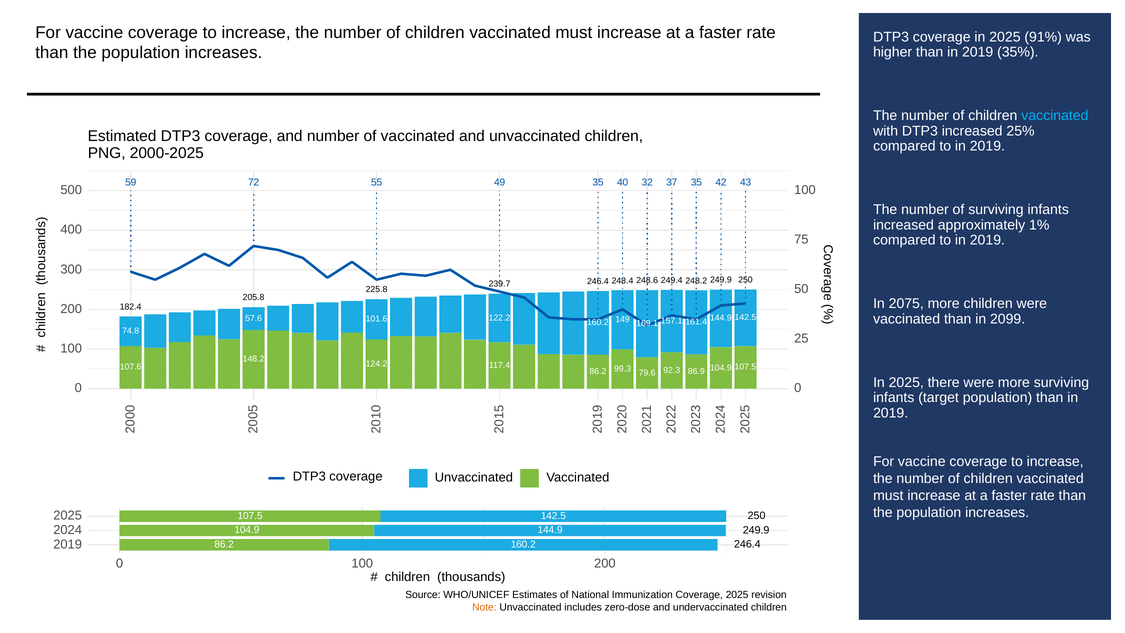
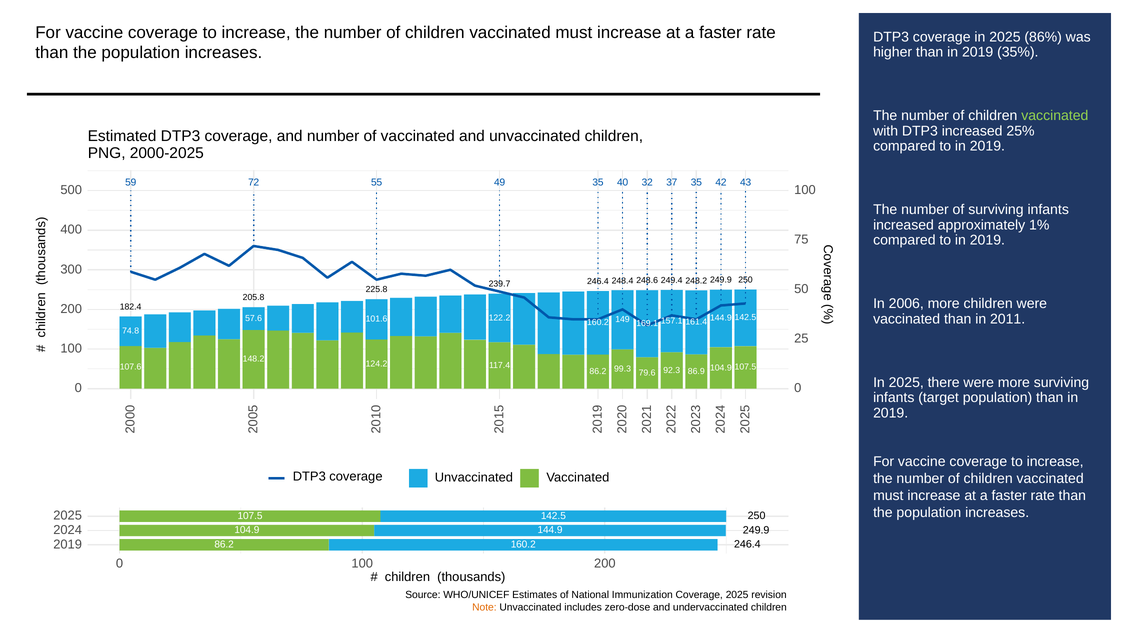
91%: 91% -> 86% (1043, 37)
vaccinated colour: light blue -> light green (1055, 116)
2075: 2075 -> 2006 (906, 304)
2099: 2099 -> 2011 (1008, 319)
